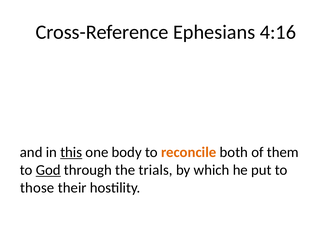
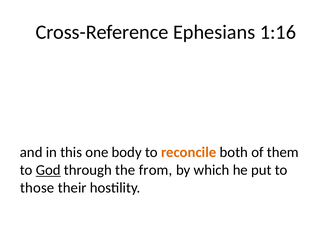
4:16: 4:16 -> 1:16 (278, 32)
this underline: present -> none (71, 152)
trials: trials -> from (156, 170)
